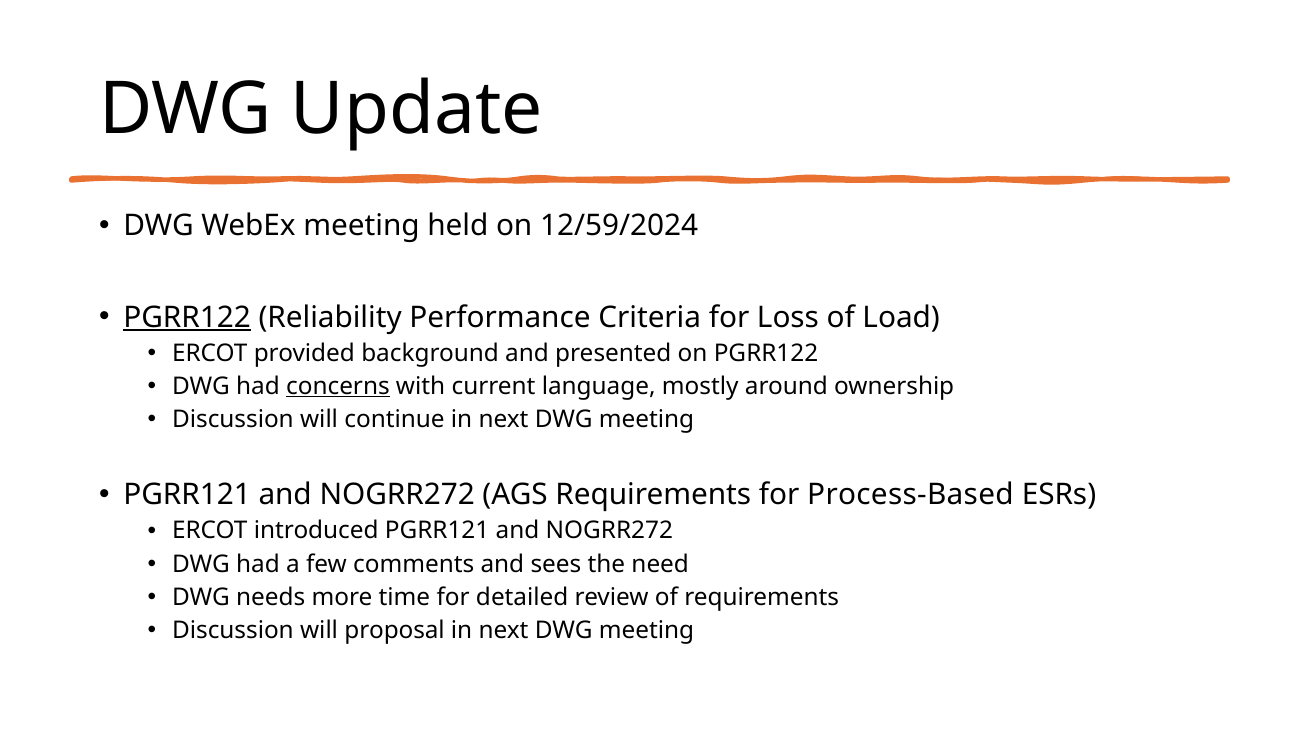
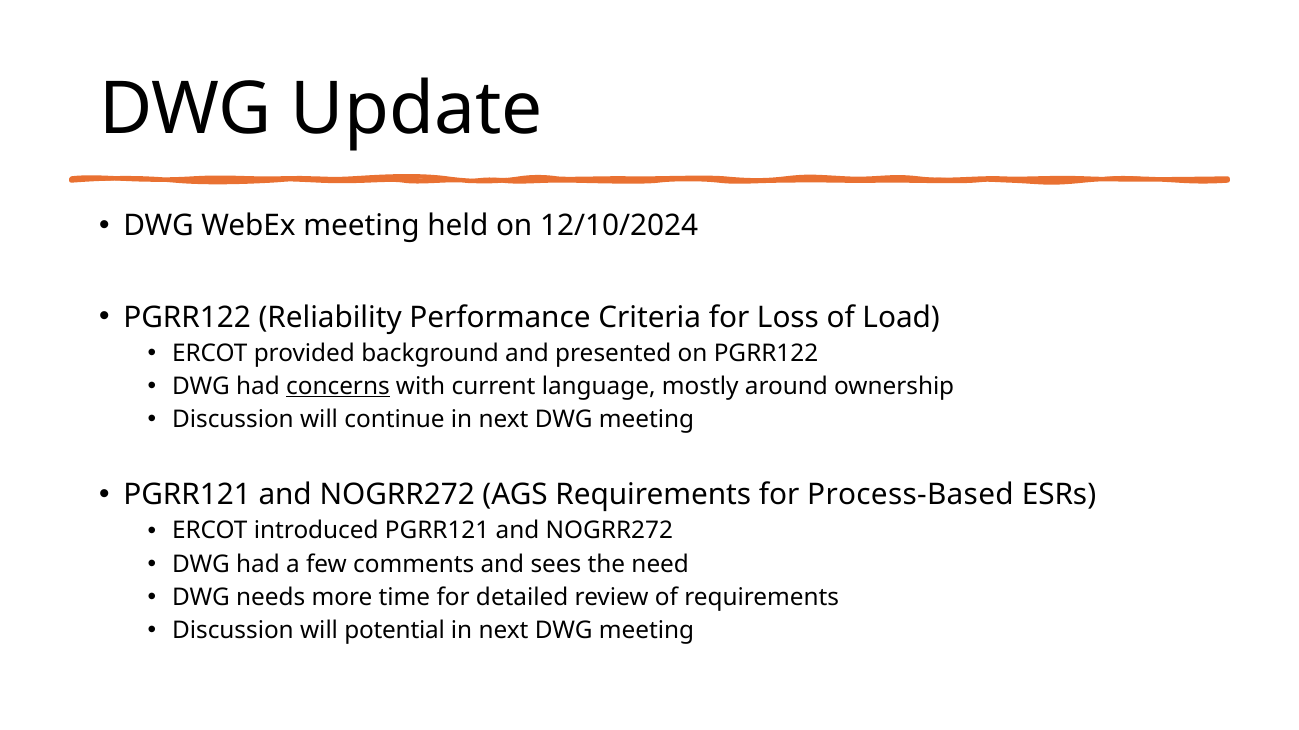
12/59/2024: 12/59/2024 -> 12/10/2024 (619, 226)
PGRR122 underline: present -> none (187, 318)
proposal: proposal -> potential (395, 631)
